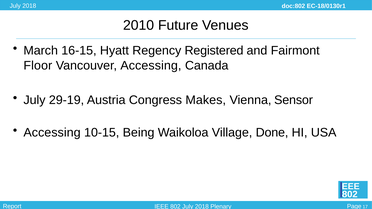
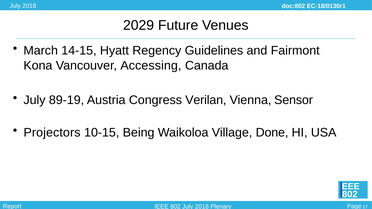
2010: 2010 -> 2029 (139, 25)
16-15: 16-15 -> 14-15 (79, 51)
Registered: Registered -> Guidelines (214, 51)
Floor: Floor -> Kona (38, 66)
29-19: 29-19 -> 89-19 (67, 100)
Makes: Makes -> Verilan (206, 100)
Accessing: Accessing -> Projectors (52, 133)
